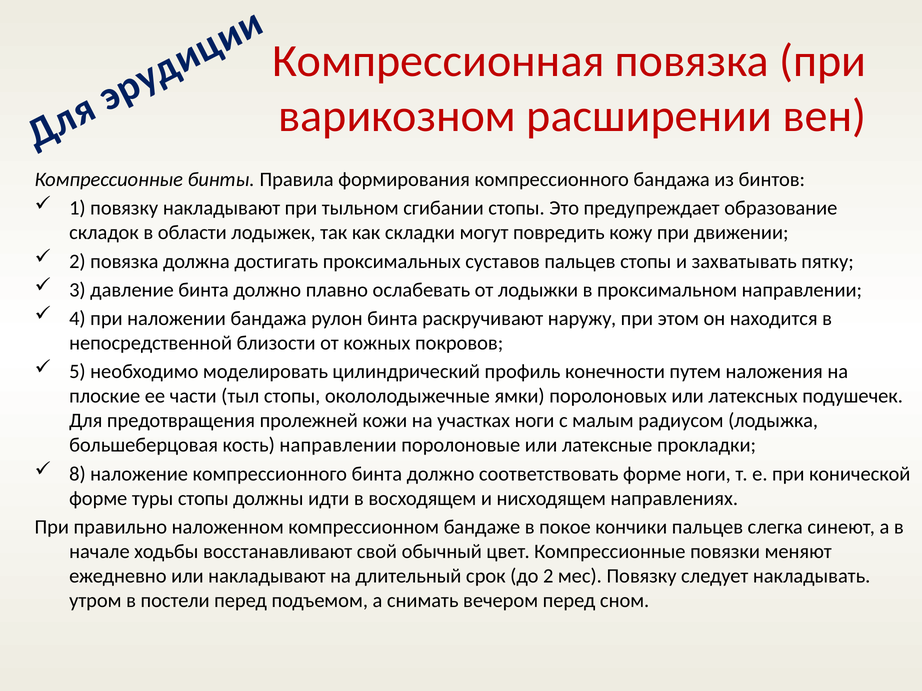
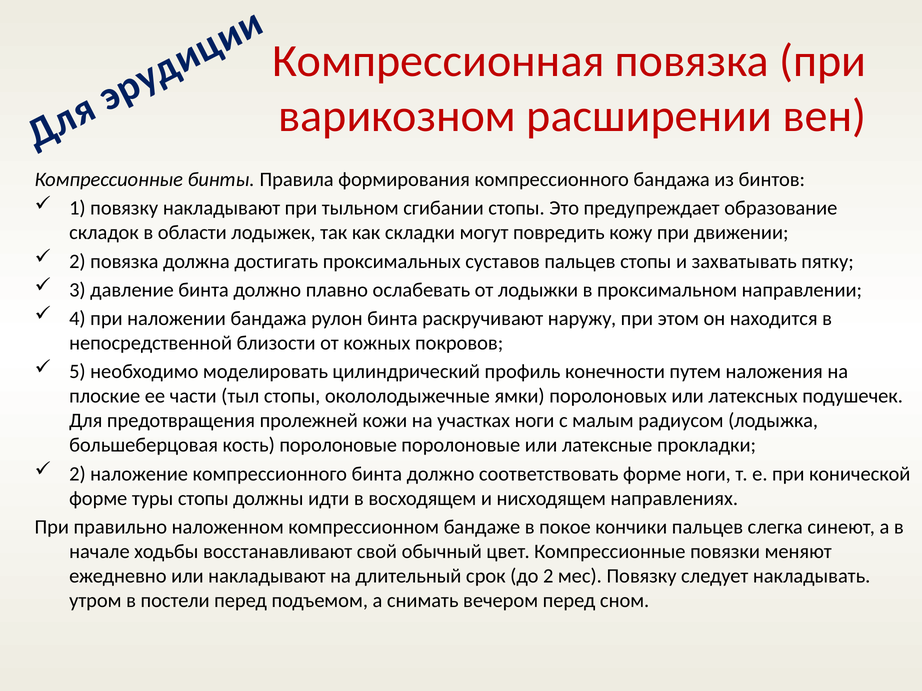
кость направлении: направлении -> поролоновые (338, 446)
8: 8 -> 2 (77, 474)
